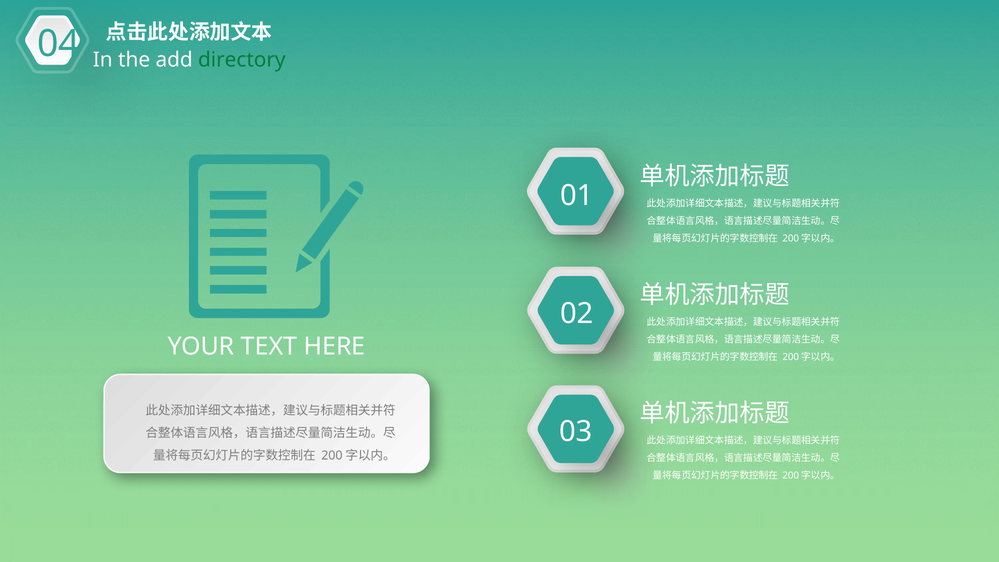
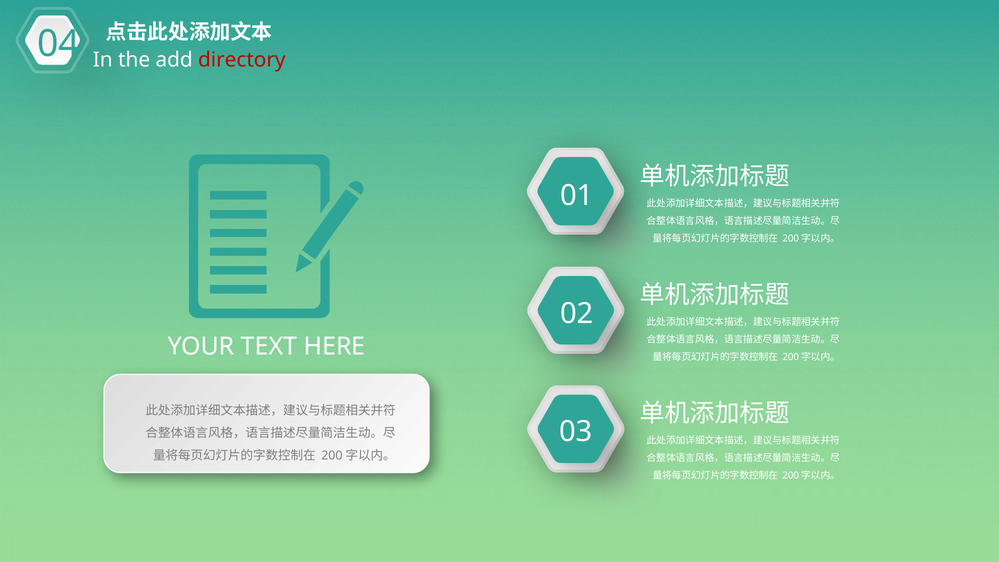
directory colour: green -> red (242, 60)
